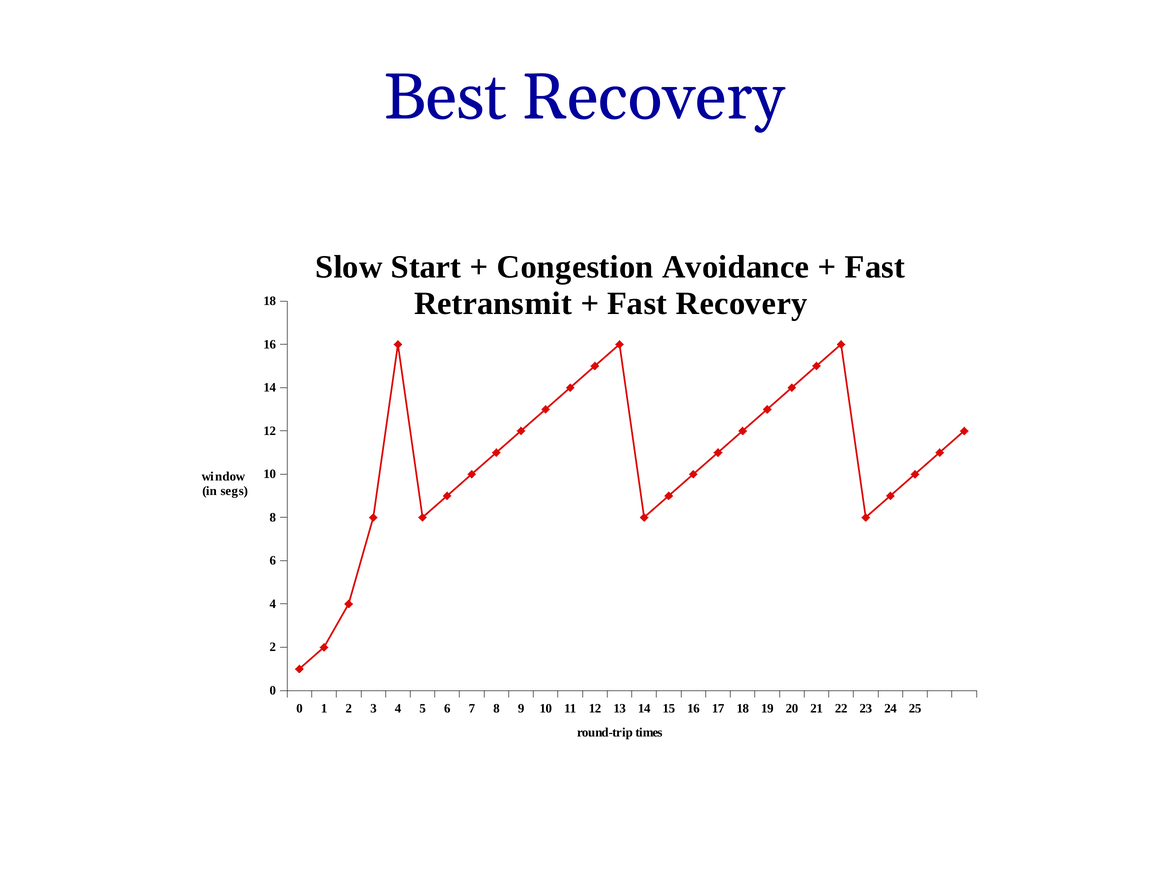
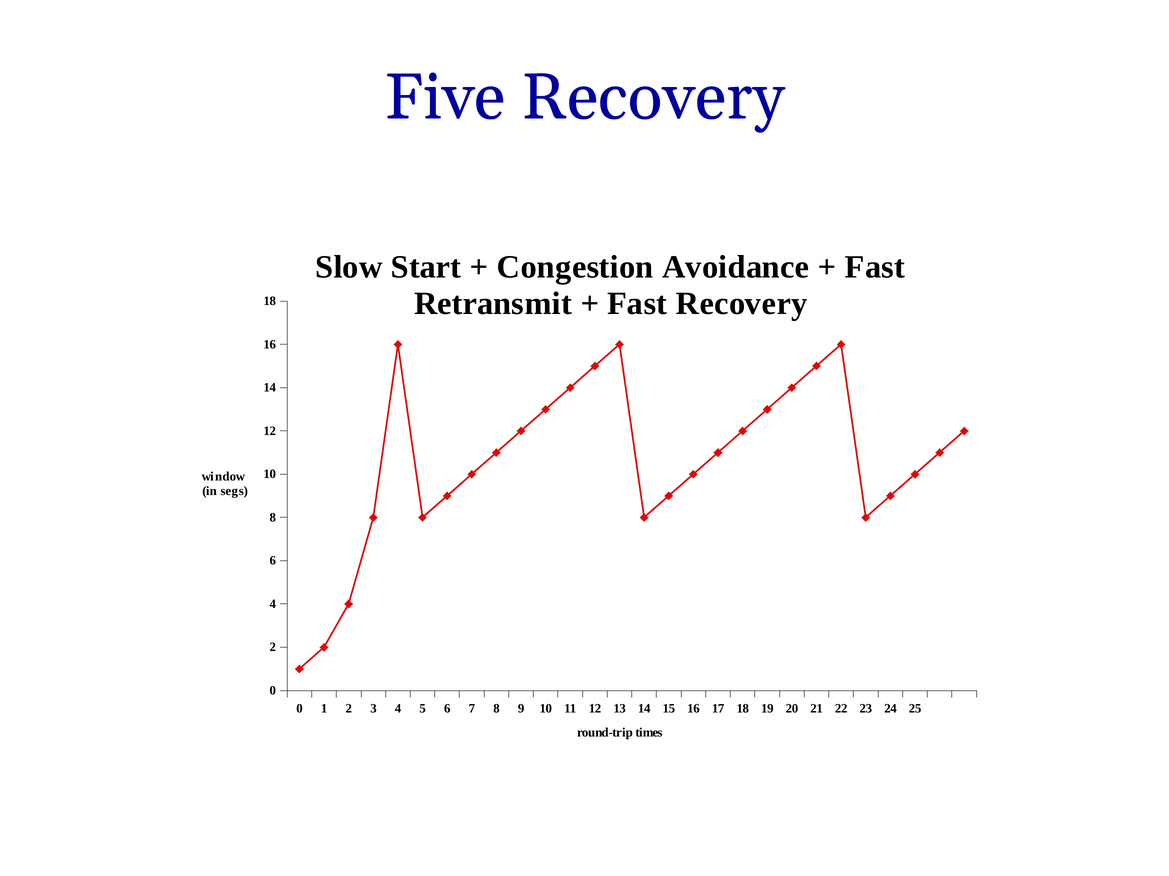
Best: Best -> Five (445, 97)
